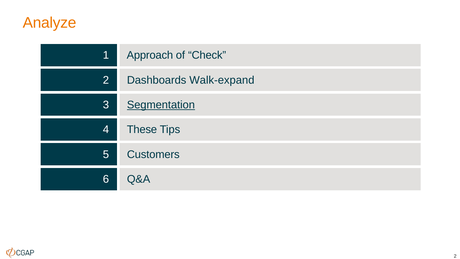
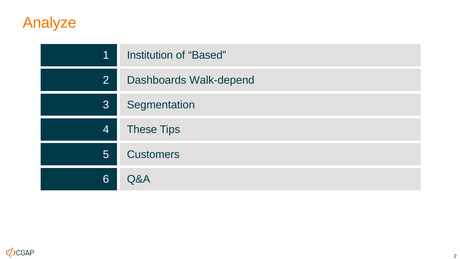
Approach: Approach -> Institution (150, 55)
Check: Check -> Based (207, 55)
Walk-expand: Walk-expand -> Walk-depend (222, 80)
Segmentation underline: present -> none (161, 105)
